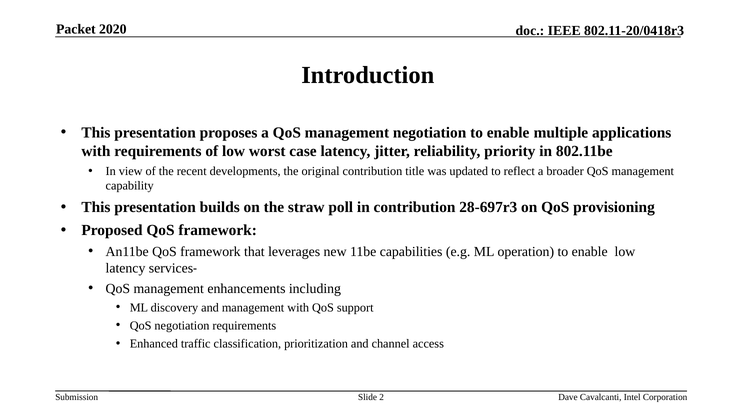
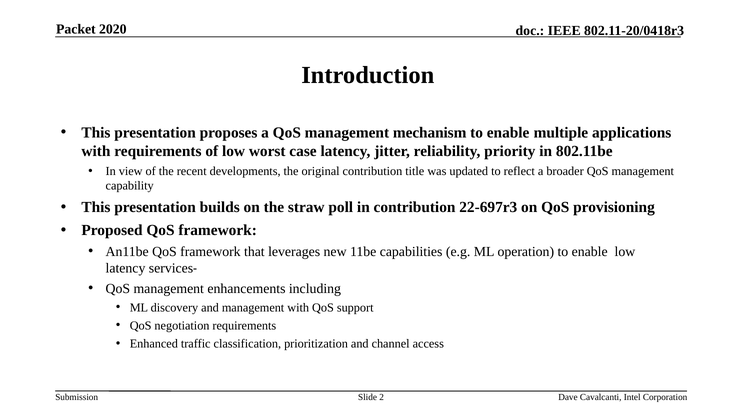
management negotiation: negotiation -> mechanism (430, 133)
28-697r3: 28-697r3 -> 22-697r3 (488, 207)
